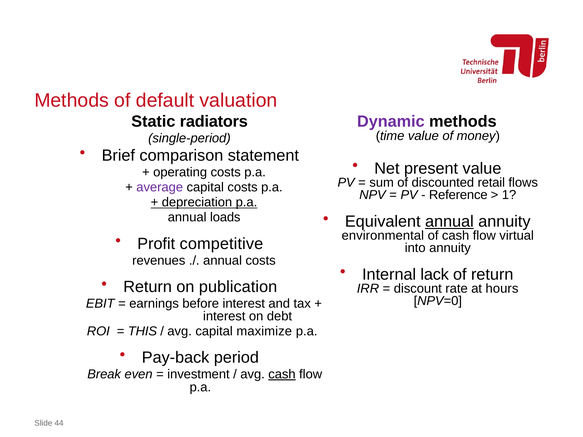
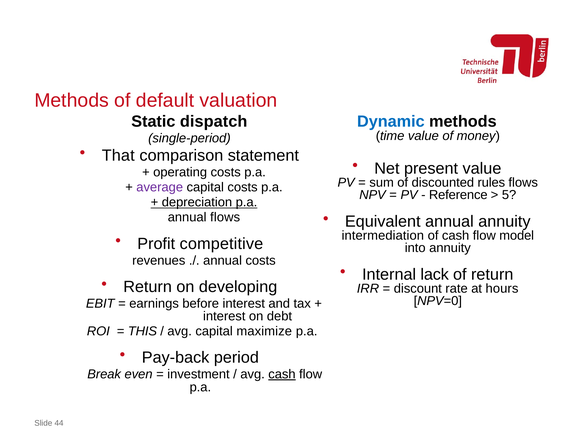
radiators: radiators -> dispatch (214, 122)
Dynamic colour: purple -> blue (391, 122)
Brief: Brief -> That (118, 156)
retail: retail -> rules (491, 183)
1: 1 -> 5 (509, 195)
annual loads: loads -> flows (225, 217)
annual underline: present -> none (449, 222)
environmental: environmental -> intermediation (383, 236)
virtual: virtual -> model (517, 236)
publication: publication -> developing (238, 287)
